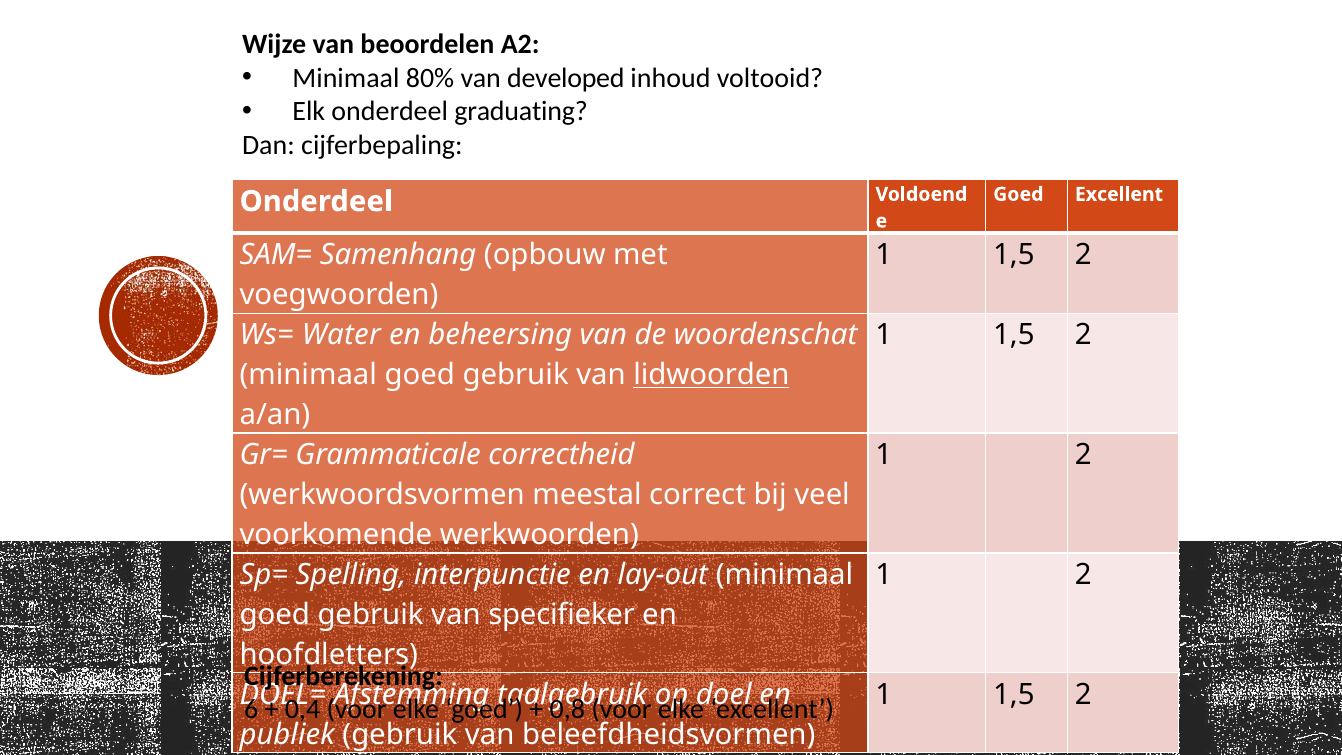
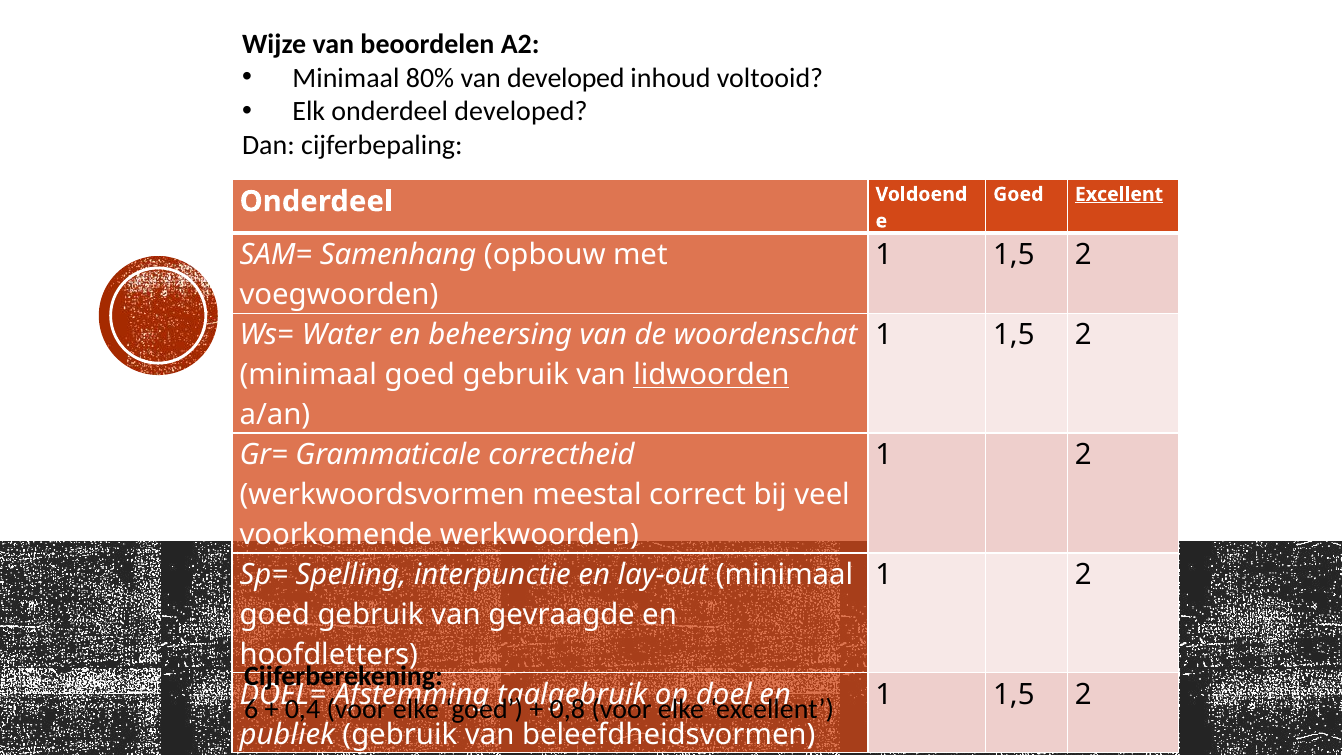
onderdeel graduating: graduating -> developed (521, 112)
Excellent underline: none -> present (1119, 194)
specifieker: specifieker -> gevraagde (562, 614)
